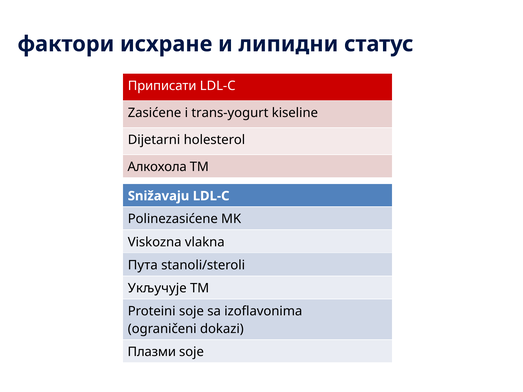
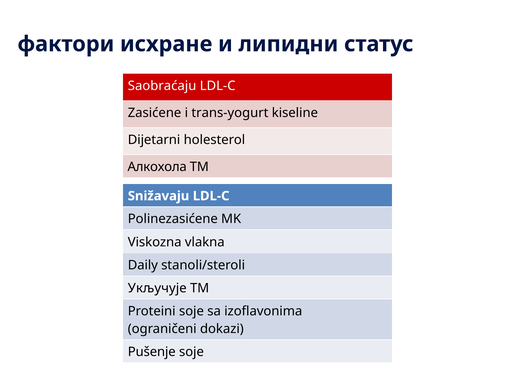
Приписати: Приписати -> Saobraćaju (162, 86)
Пута: Пута -> Daily (143, 265)
Плазми: Плазми -> Pušenje (152, 352)
